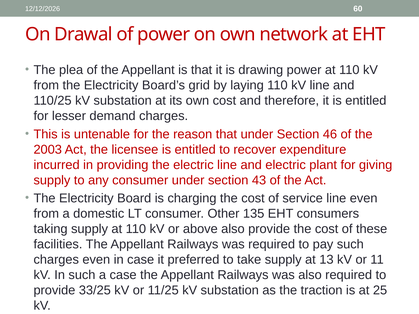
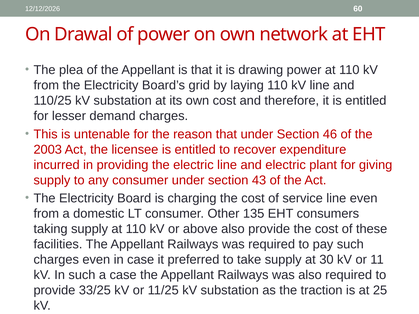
13: 13 -> 30 (326, 260)
